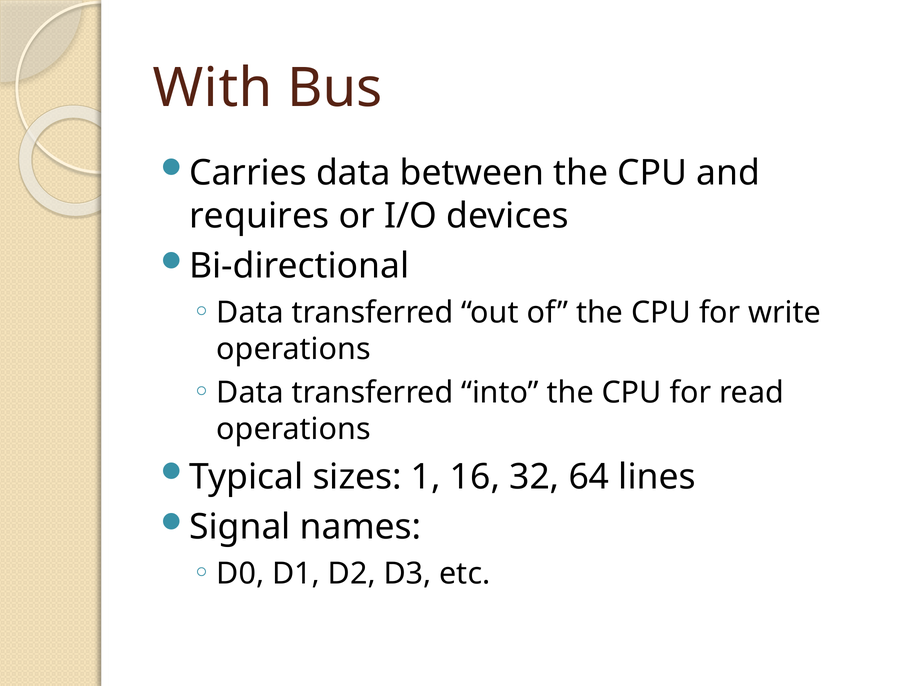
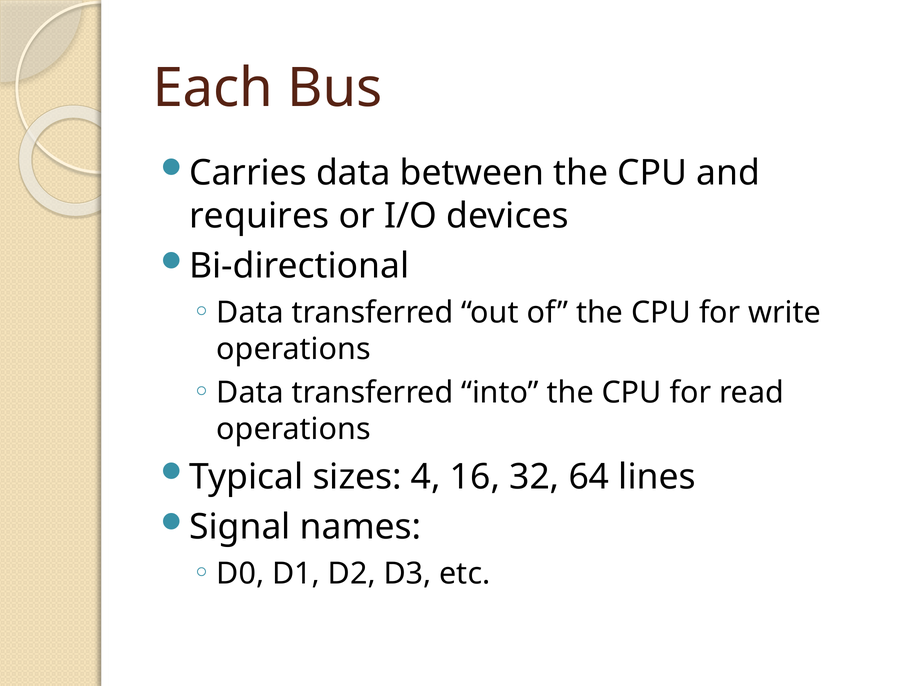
With: With -> Each (213, 88)
1: 1 -> 4 (426, 477)
